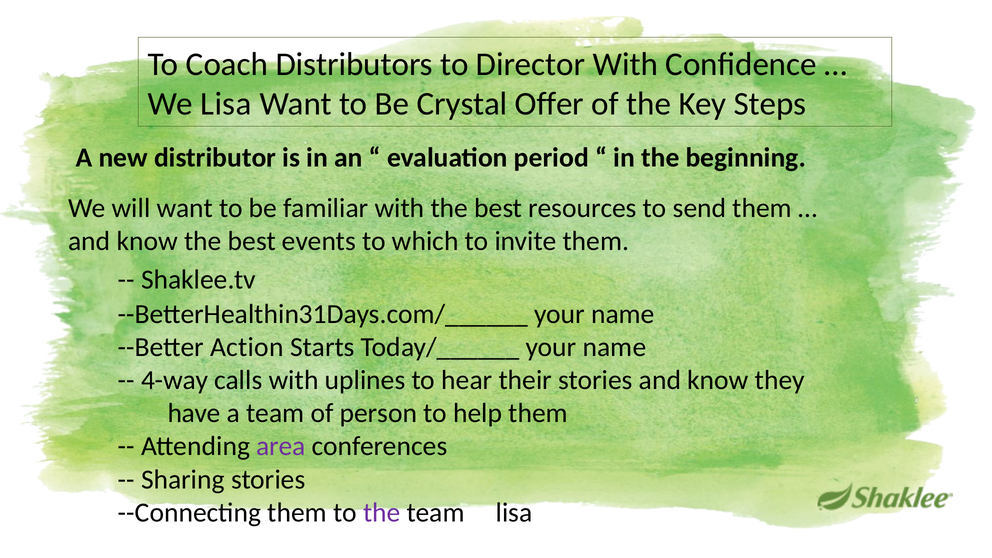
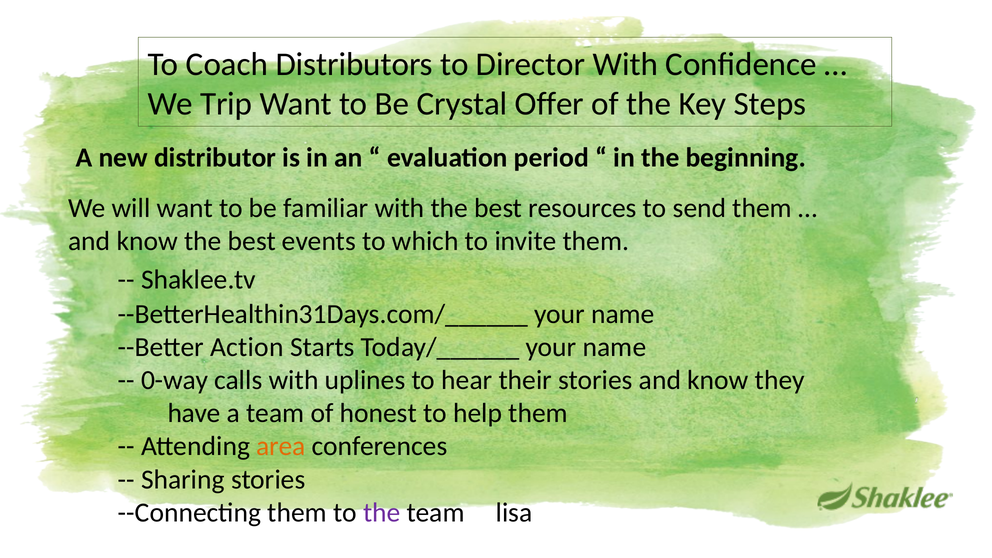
We Lisa: Lisa -> Trip (226, 104)
4-way: 4-way -> 0-way (175, 380)
person: person -> honest (378, 413)
area colour: purple -> orange (281, 446)
